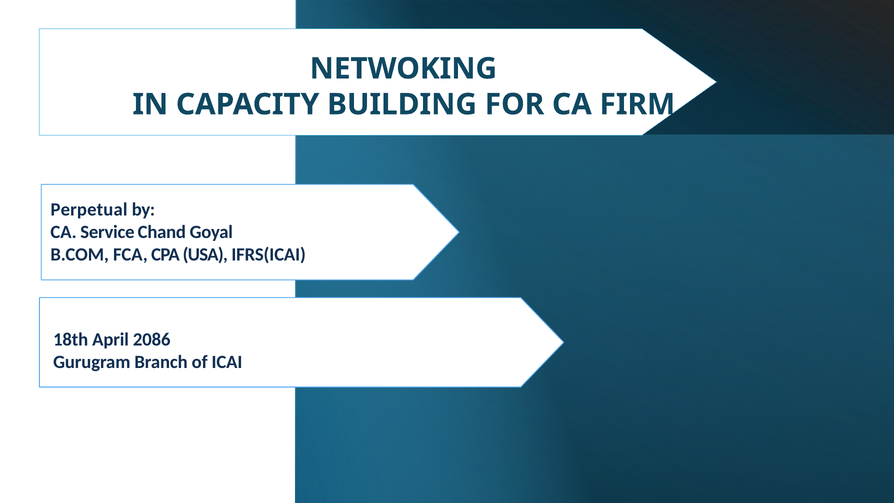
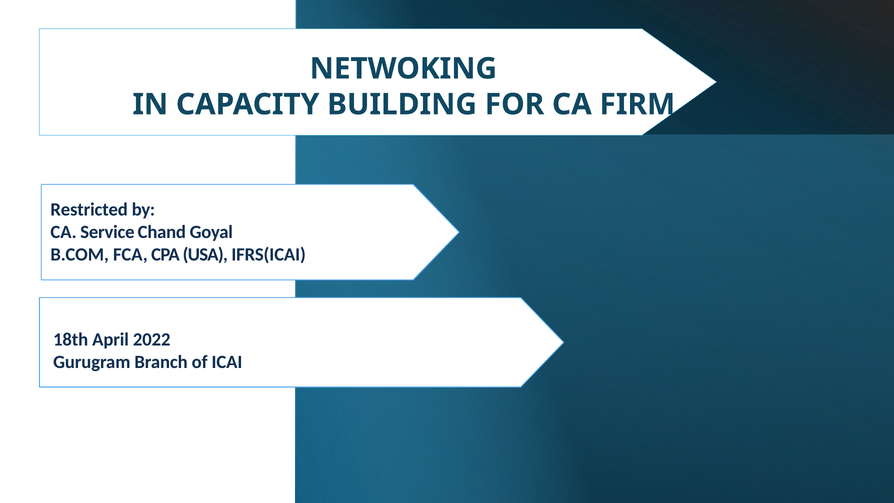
Perpetual: Perpetual -> Restricted (89, 210)
2086: 2086 -> 2022 (152, 339)
